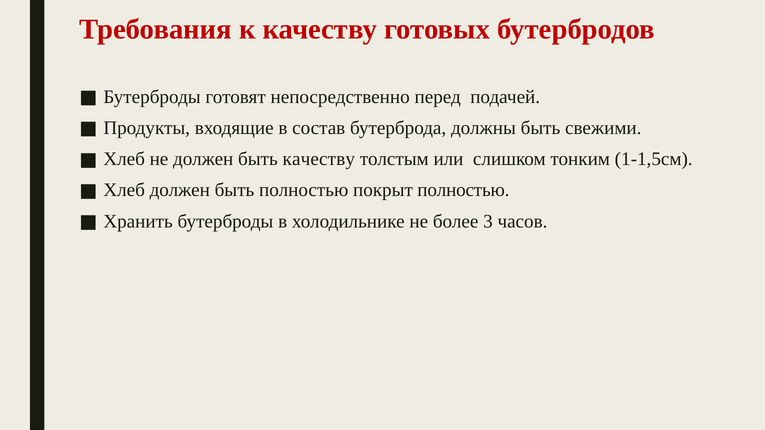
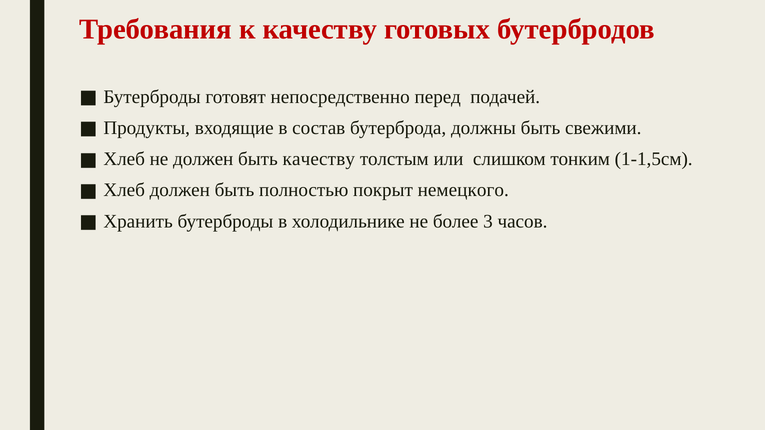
покрыт полностью: полностью -> немецкого (463, 190)
